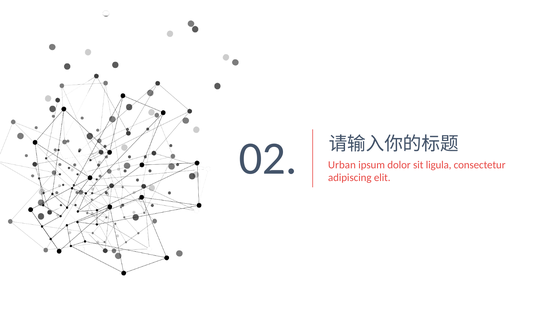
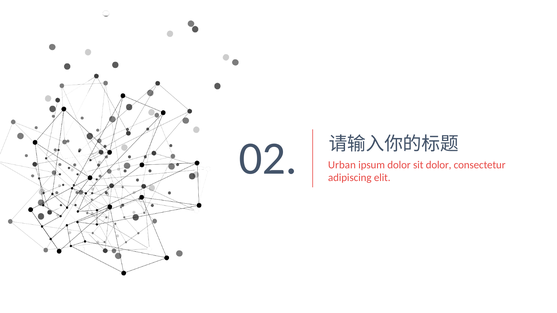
sit ligula: ligula -> dolor (439, 165)
